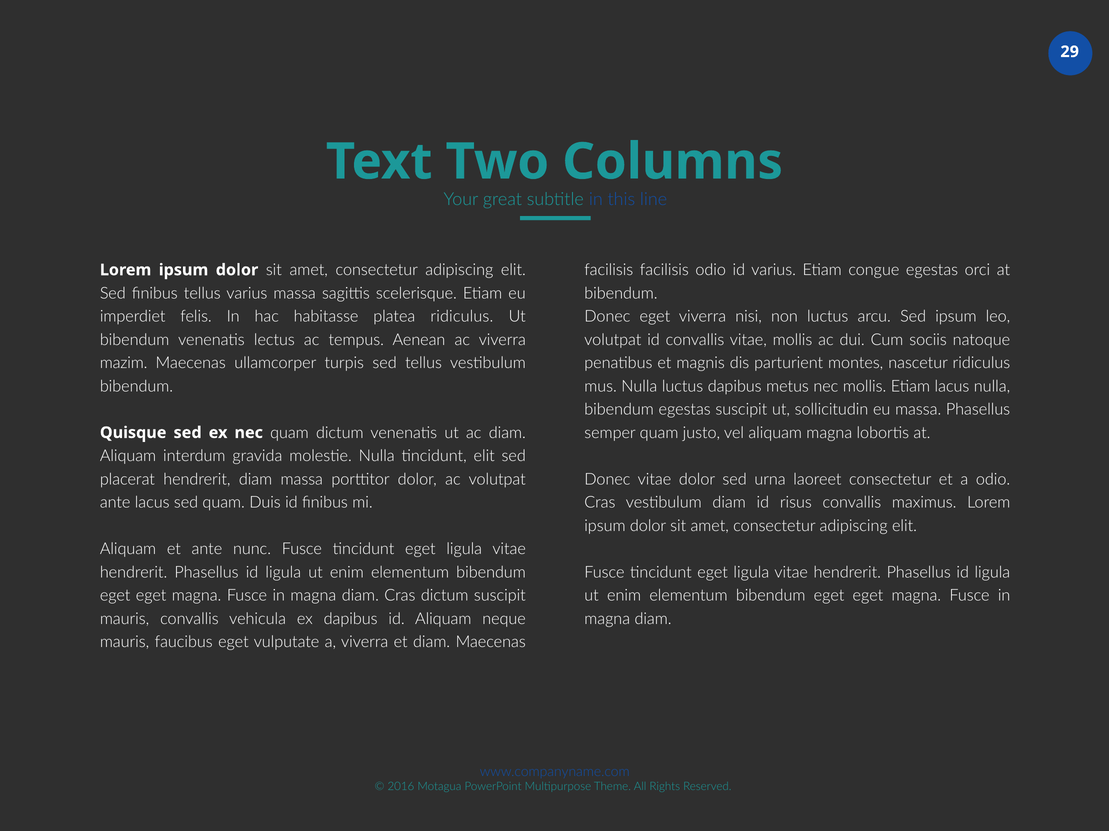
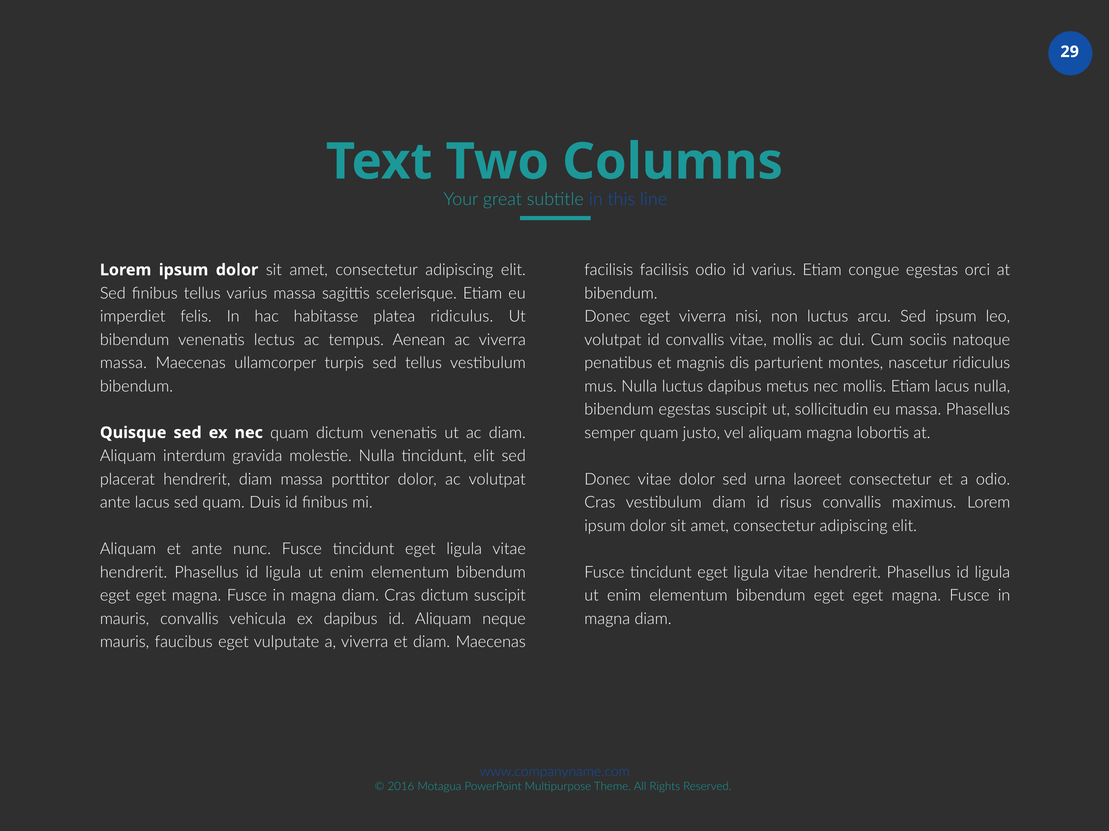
mazim: mazim -> massa (123, 363)
